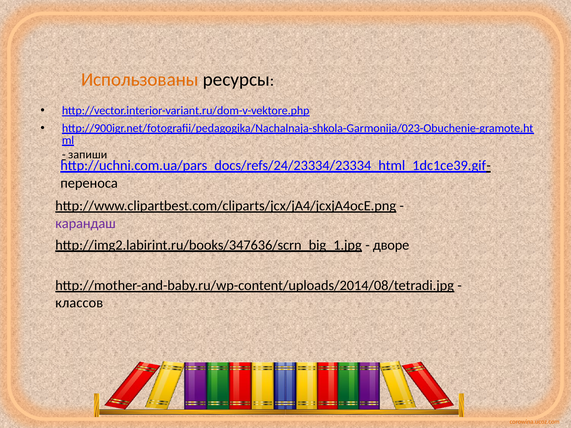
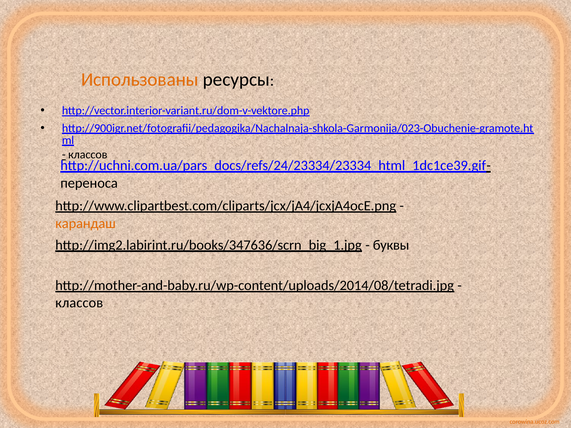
запиши: запиши -> классов (88, 155)
карандаш colour: purple -> orange (85, 223)
дворе: дворе -> буквы (391, 245)
